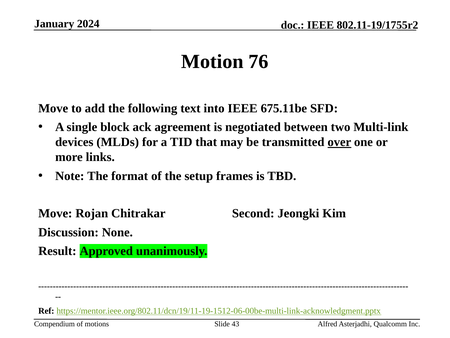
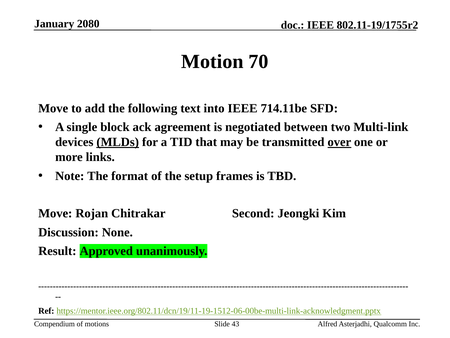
2024: 2024 -> 2080 (88, 24)
76: 76 -> 70 (258, 61)
675.11be: 675.11be -> 714.11be (284, 108)
MLDs underline: none -> present (118, 142)
